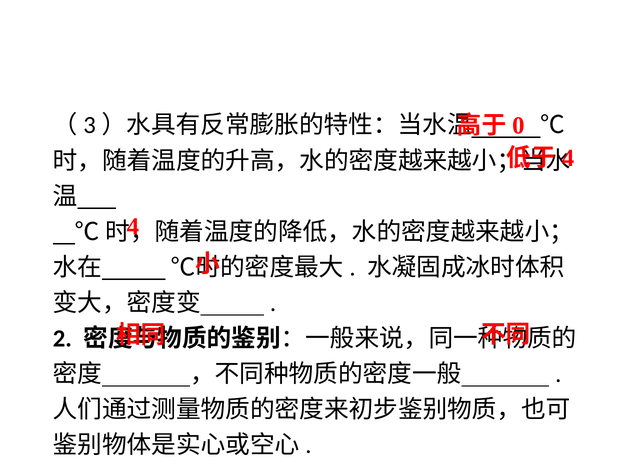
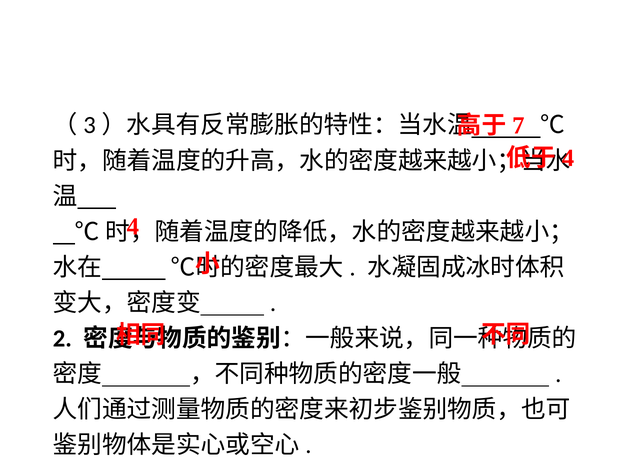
0: 0 -> 7 (518, 125)
